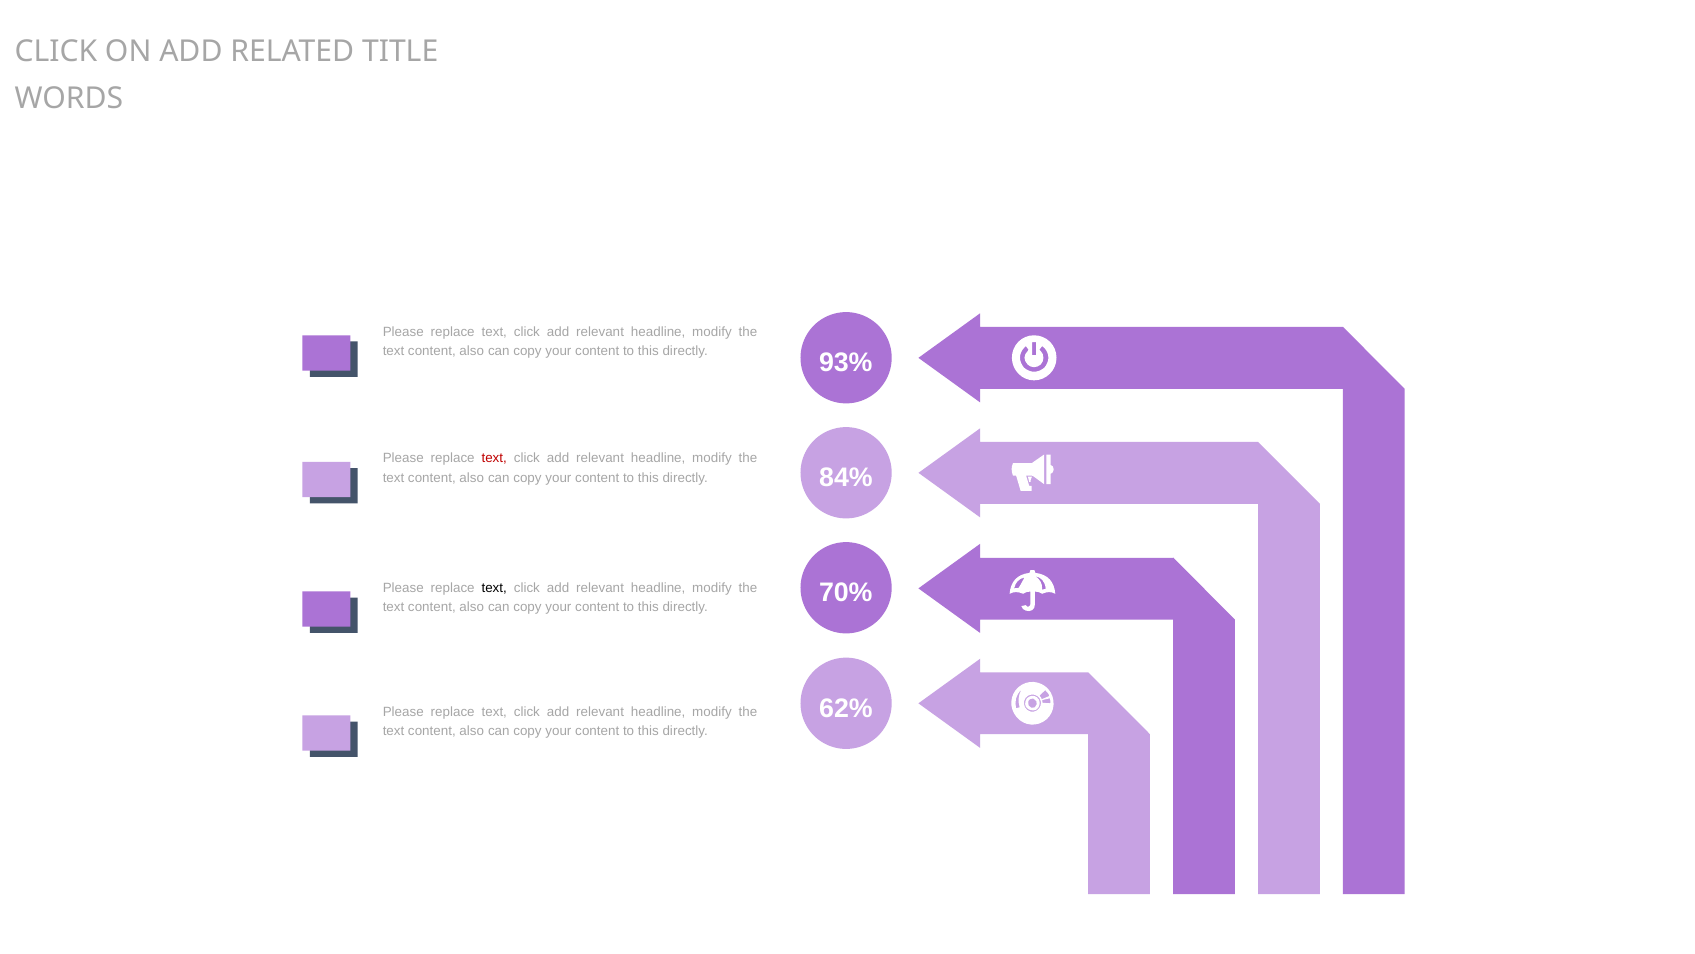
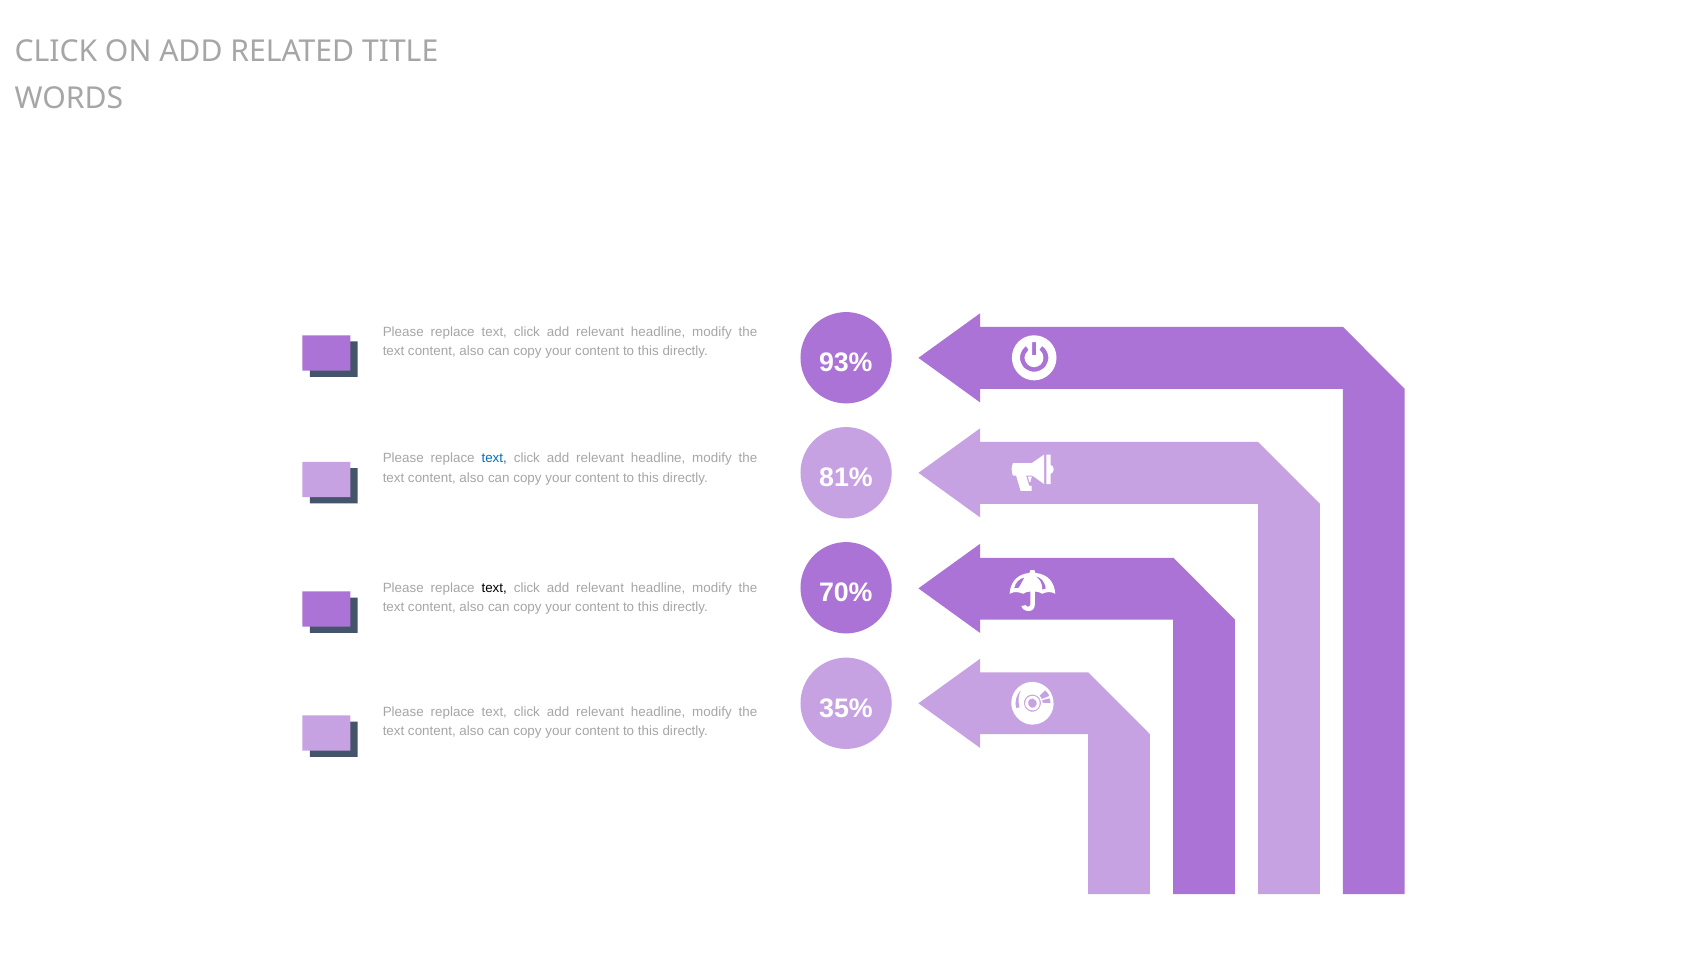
text colour: red -> blue (494, 458)
84%: 84% -> 81% (846, 477)
62%: 62% -> 35% (846, 708)
